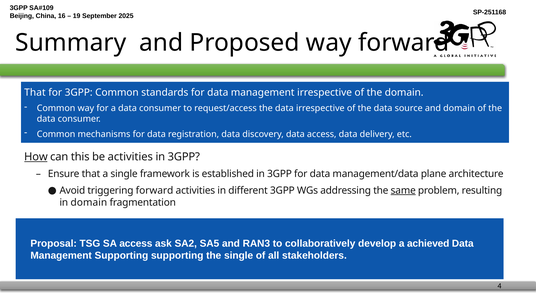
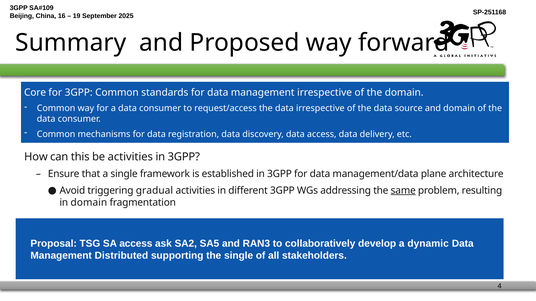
That: That -> Core (35, 93)
How underline: present -> none (36, 157)
triggering forward: forward -> gradual (154, 191)
achieved: achieved -> dynamic (428, 244)
Management Supporting: Supporting -> Distributed (121, 256)
